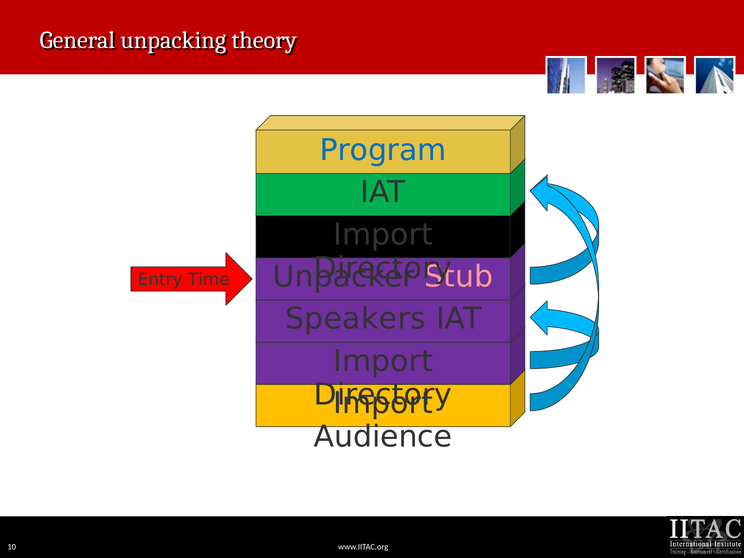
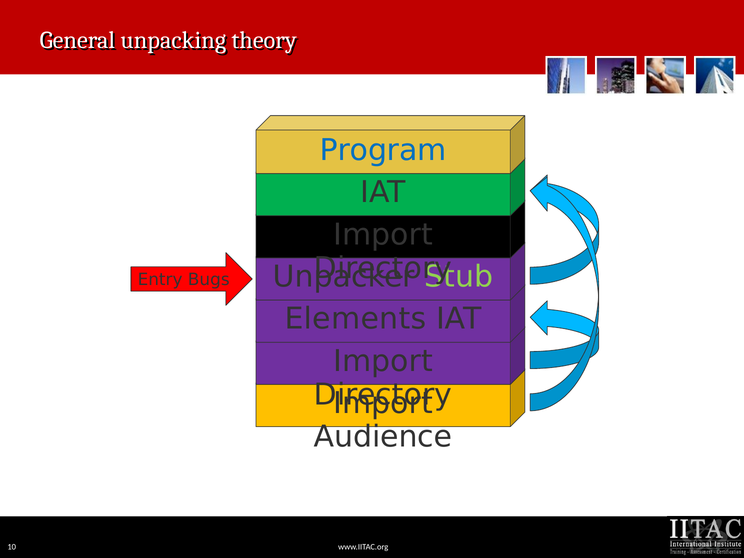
Stub colour: pink -> light green (459, 277)
Time: Time -> Bugs (209, 280)
Speakers: Speakers -> Elements (355, 319)
